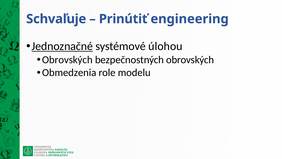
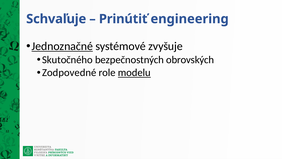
úlohou: úlohou -> zvyšuje (166, 46)
Obrovských: Obrovských -> Skutočného (67, 60)
Obmedzenia: Obmedzenia -> Zodpovedné (69, 73)
modelu underline: none -> present (134, 73)
